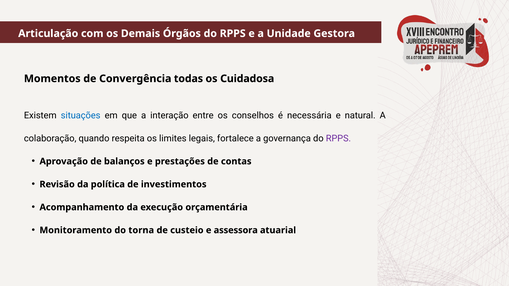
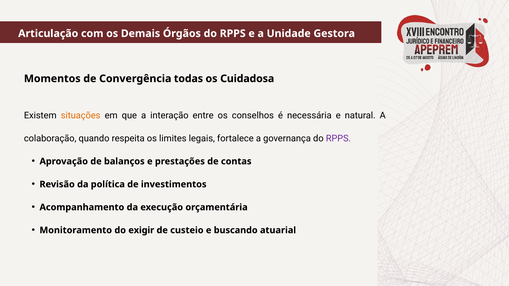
situações colour: blue -> orange (81, 116)
torna: torna -> exigir (141, 230)
assessora: assessora -> buscando (236, 230)
